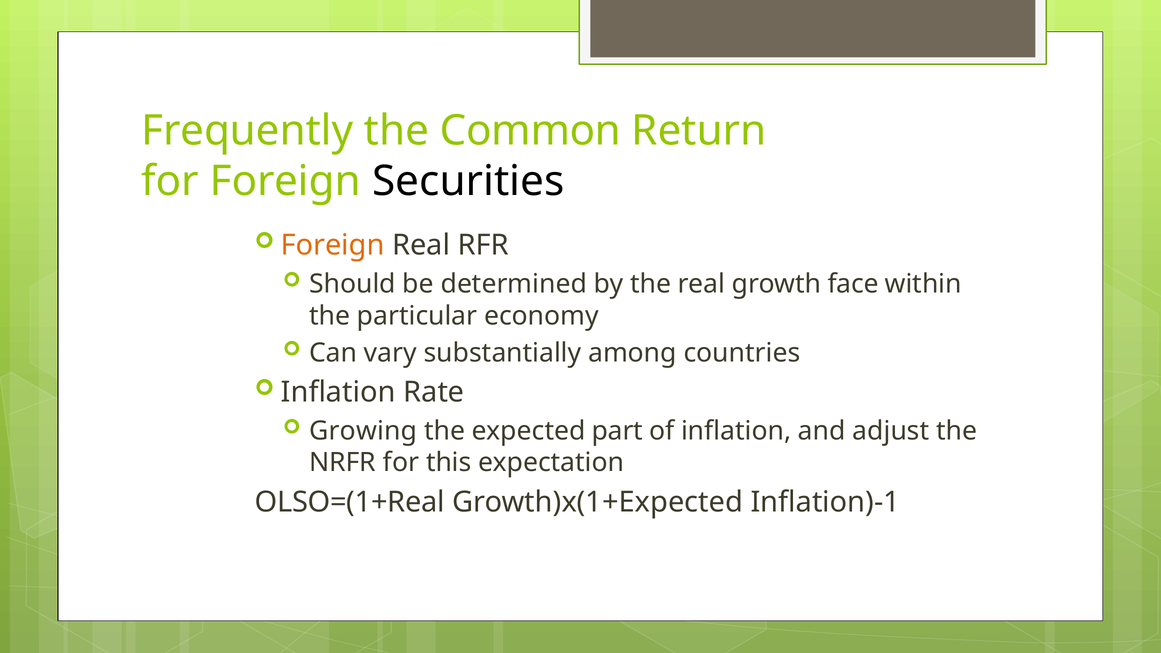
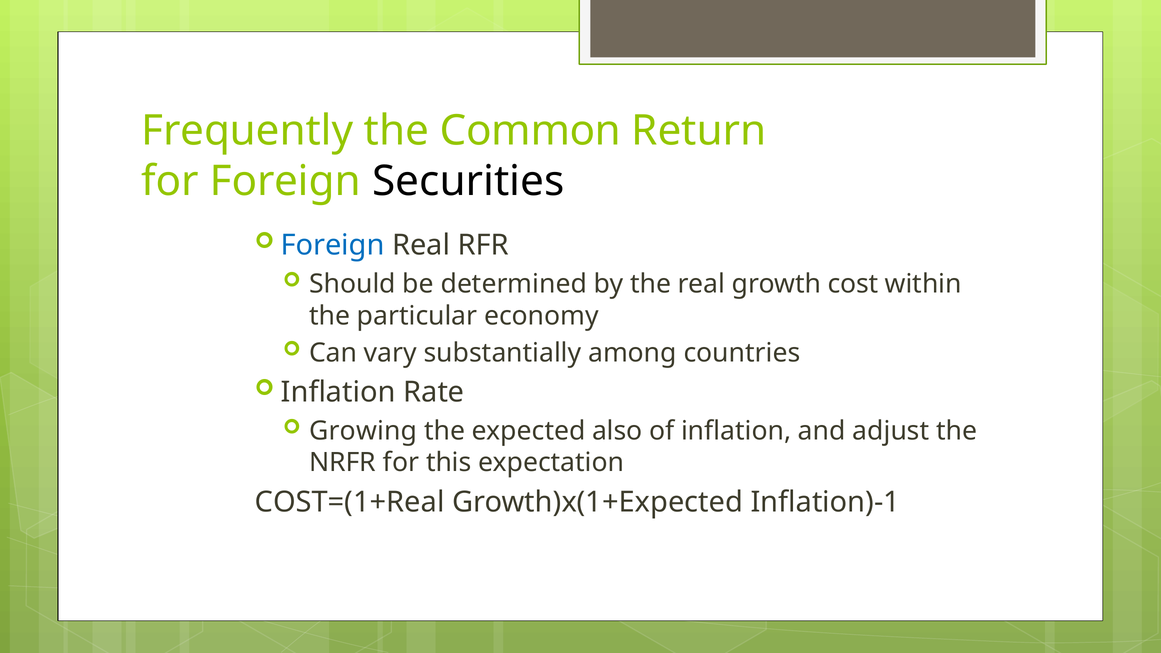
Foreign colour: orange -> blue (333, 245)
face: face -> cost (853, 284)
part: part -> also (617, 431)
OLSO=(1+Real: OLSO=(1+Real -> COST=(1+Real (350, 502)
